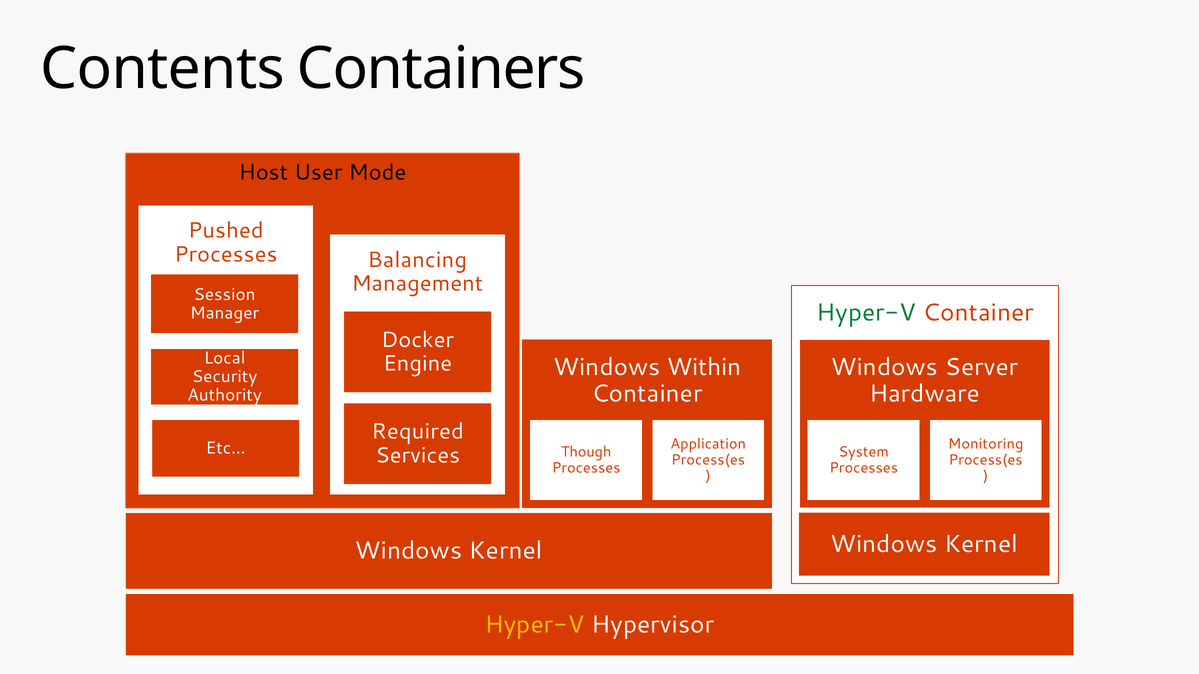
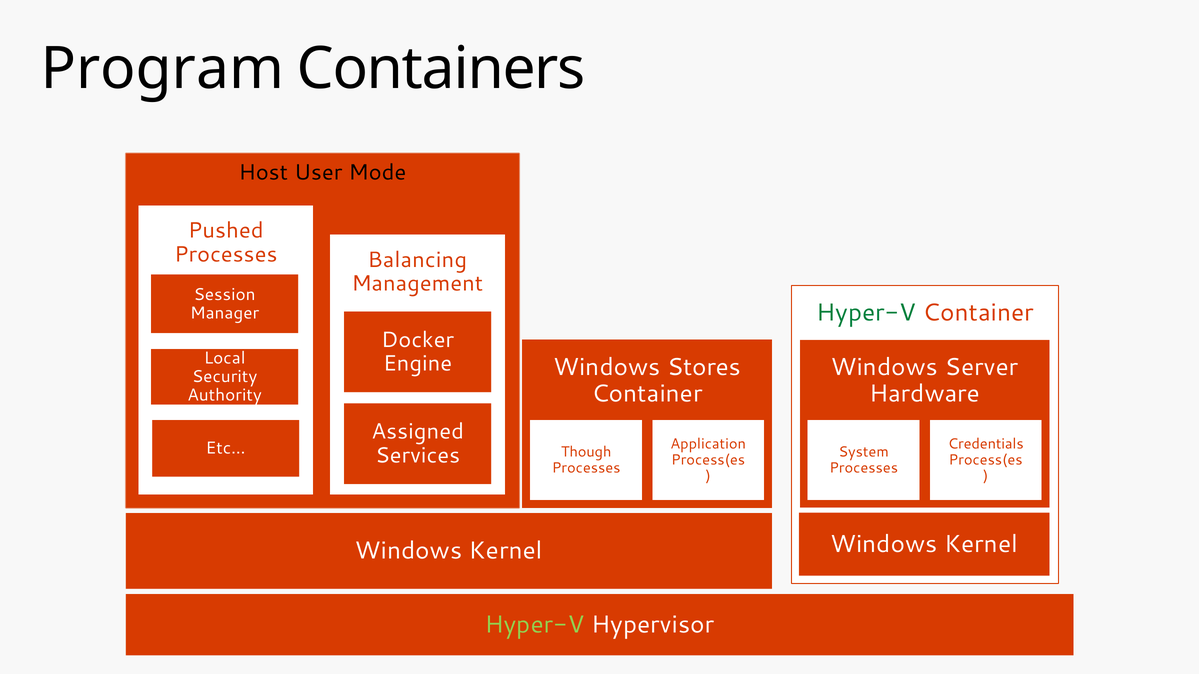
Contents: Contents -> Program (162, 69)
Within: Within -> Stores (704, 367)
Required: Required -> Assigned (418, 432)
Monitoring: Monitoring -> Credentials (986, 444)
Hyper-V colour: yellow -> light green (535, 625)
